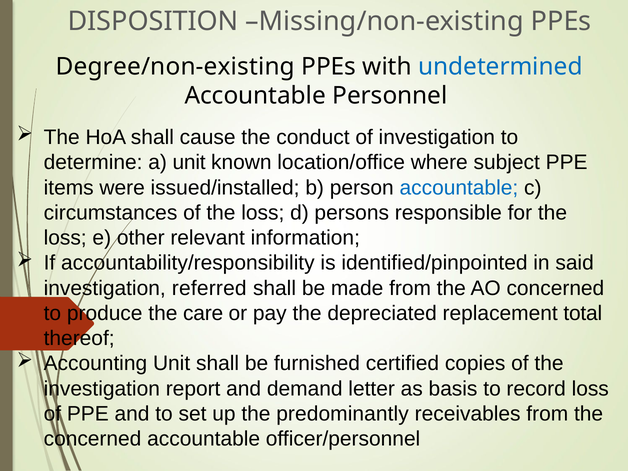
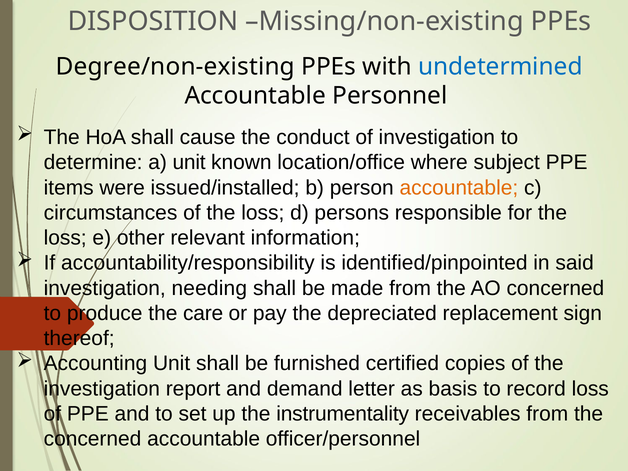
accountable colour: blue -> orange (459, 188)
referred: referred -> needing (209, 288)
total: total -> sign (583, 313)
predominantly: predominantly -> instrumentality (343, 414)
